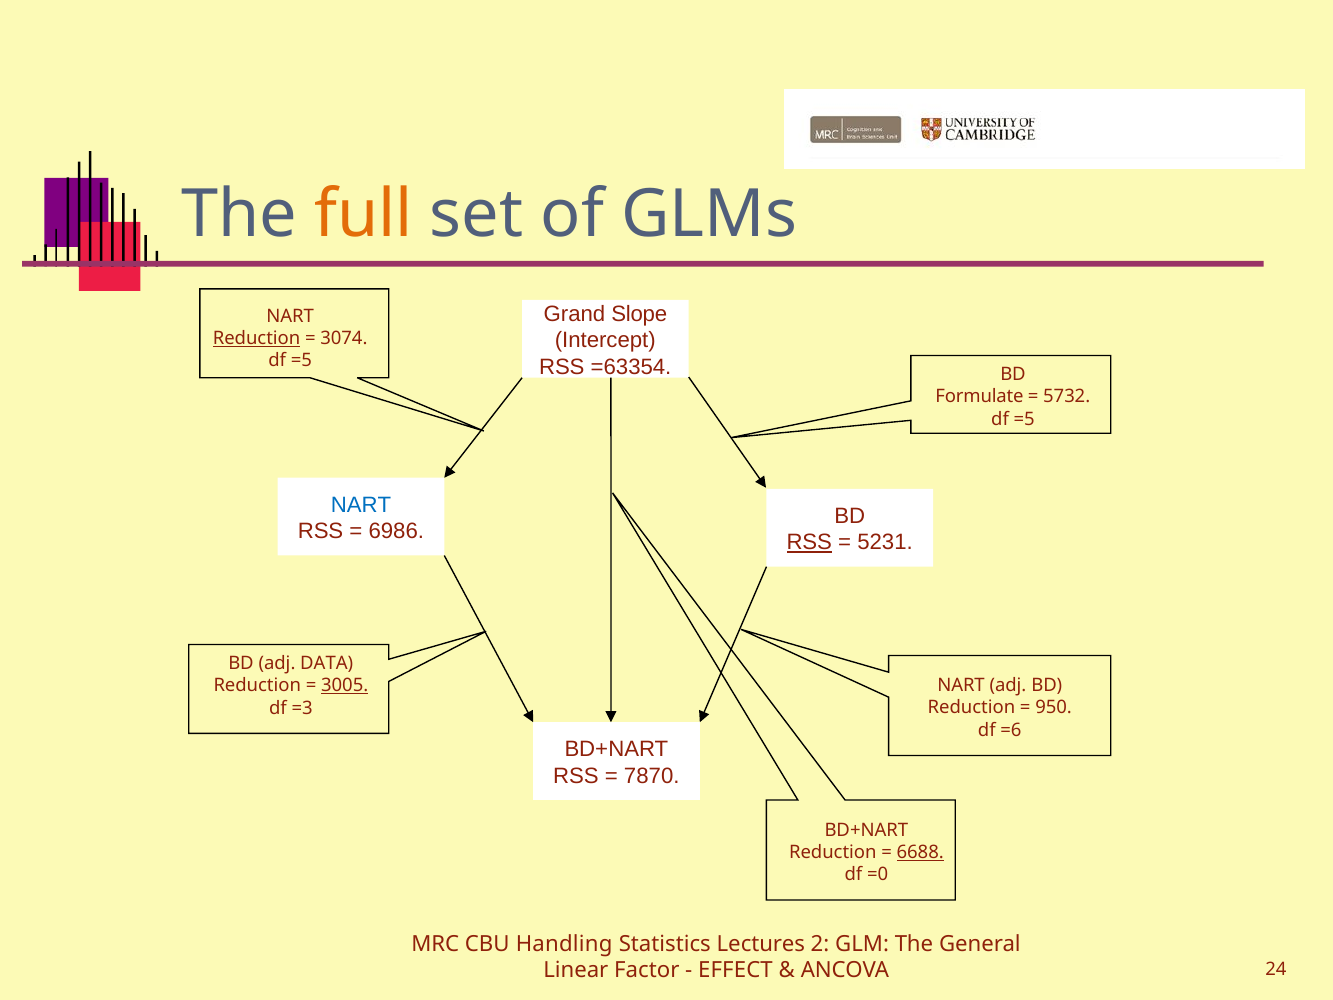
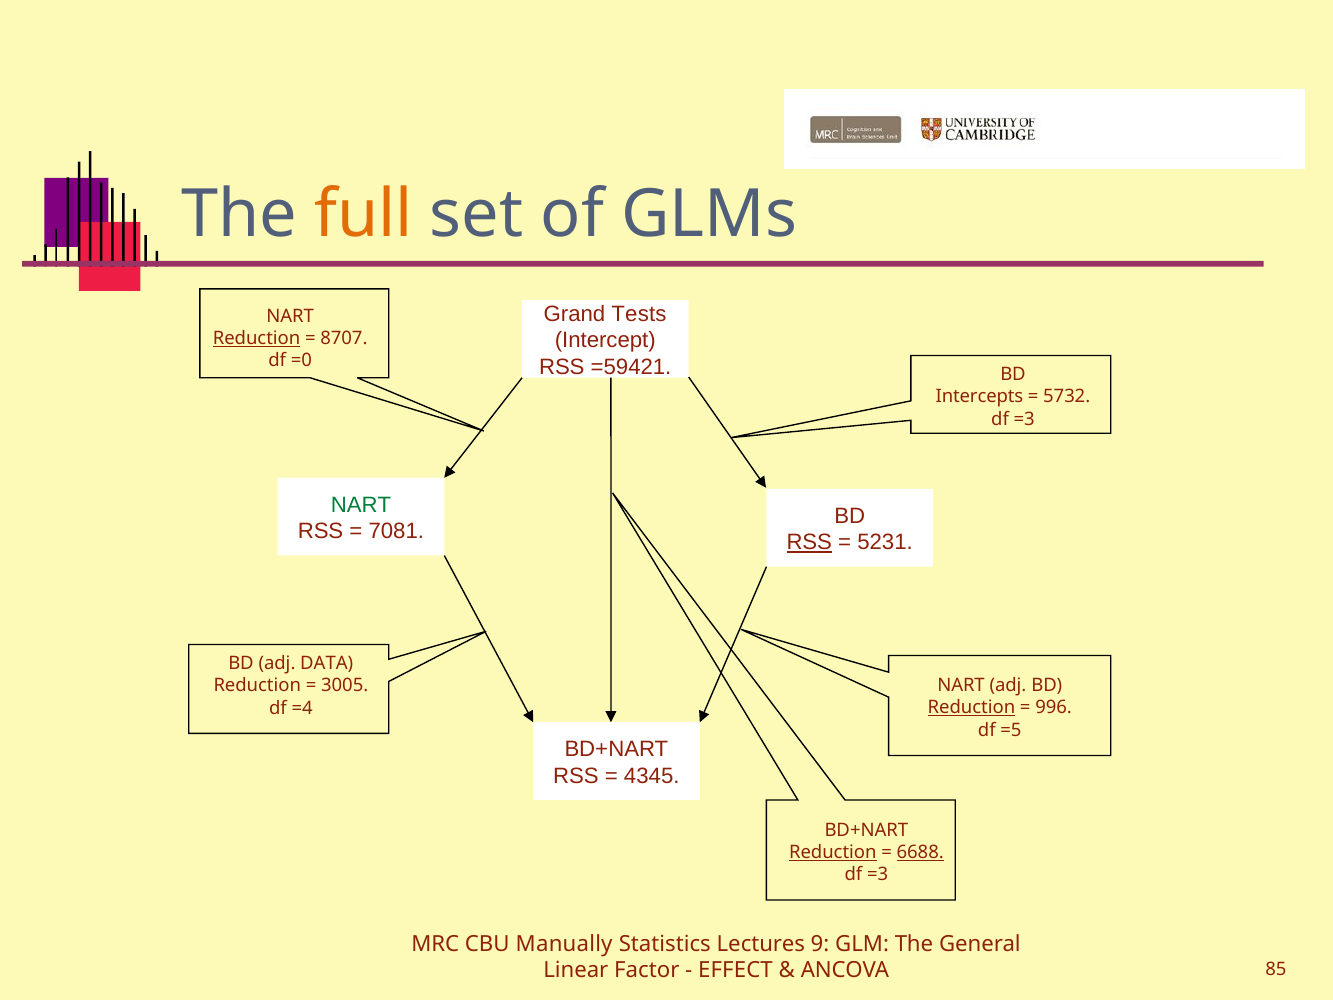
Slope: Slope -> Tests (639, 314)
3074: 3074 -> 8707 (344, 339)
=5: =5 -> =0 (301, 361)
=63354: =63354 -> =59421 (631, 367)
Formulate: Formulate -> Intercepts (979, 397)
=5: =5 -> =3 (1024, 419)
NART colour: blue -> green (361, 505)
6986: 6986 -> 7081 (396, 531)
3005 underline: present -> none (345, 685)
=3: =3 -> =4 (302, 708)
Reduction underline: none -> present (971, 708)
950: 950 -> 996 (1054, 708)
=6: =6 -> =5 (1011, 730)
7870: 7870 -> 4345 (652, 776)
Reduction underline: none -> present (833, 852)
=0: =0 -> =3 (878, 874)
Handling: Handling -> Manually (564, 943)
2: 2 -> 9 (820, 943)
24: 24 -> 85 (1276, 969)
